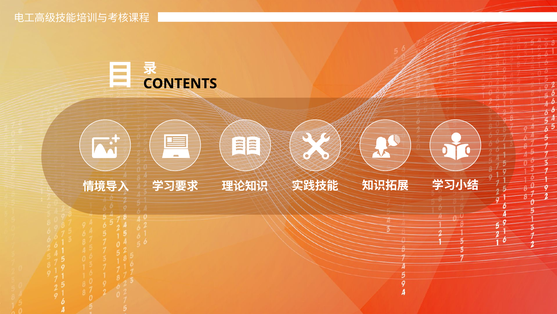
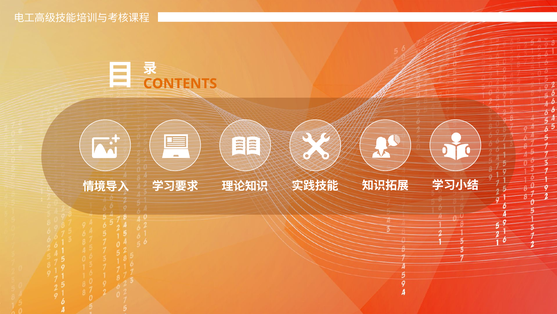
CONTENTS colour: black -> orange (180, 83)
